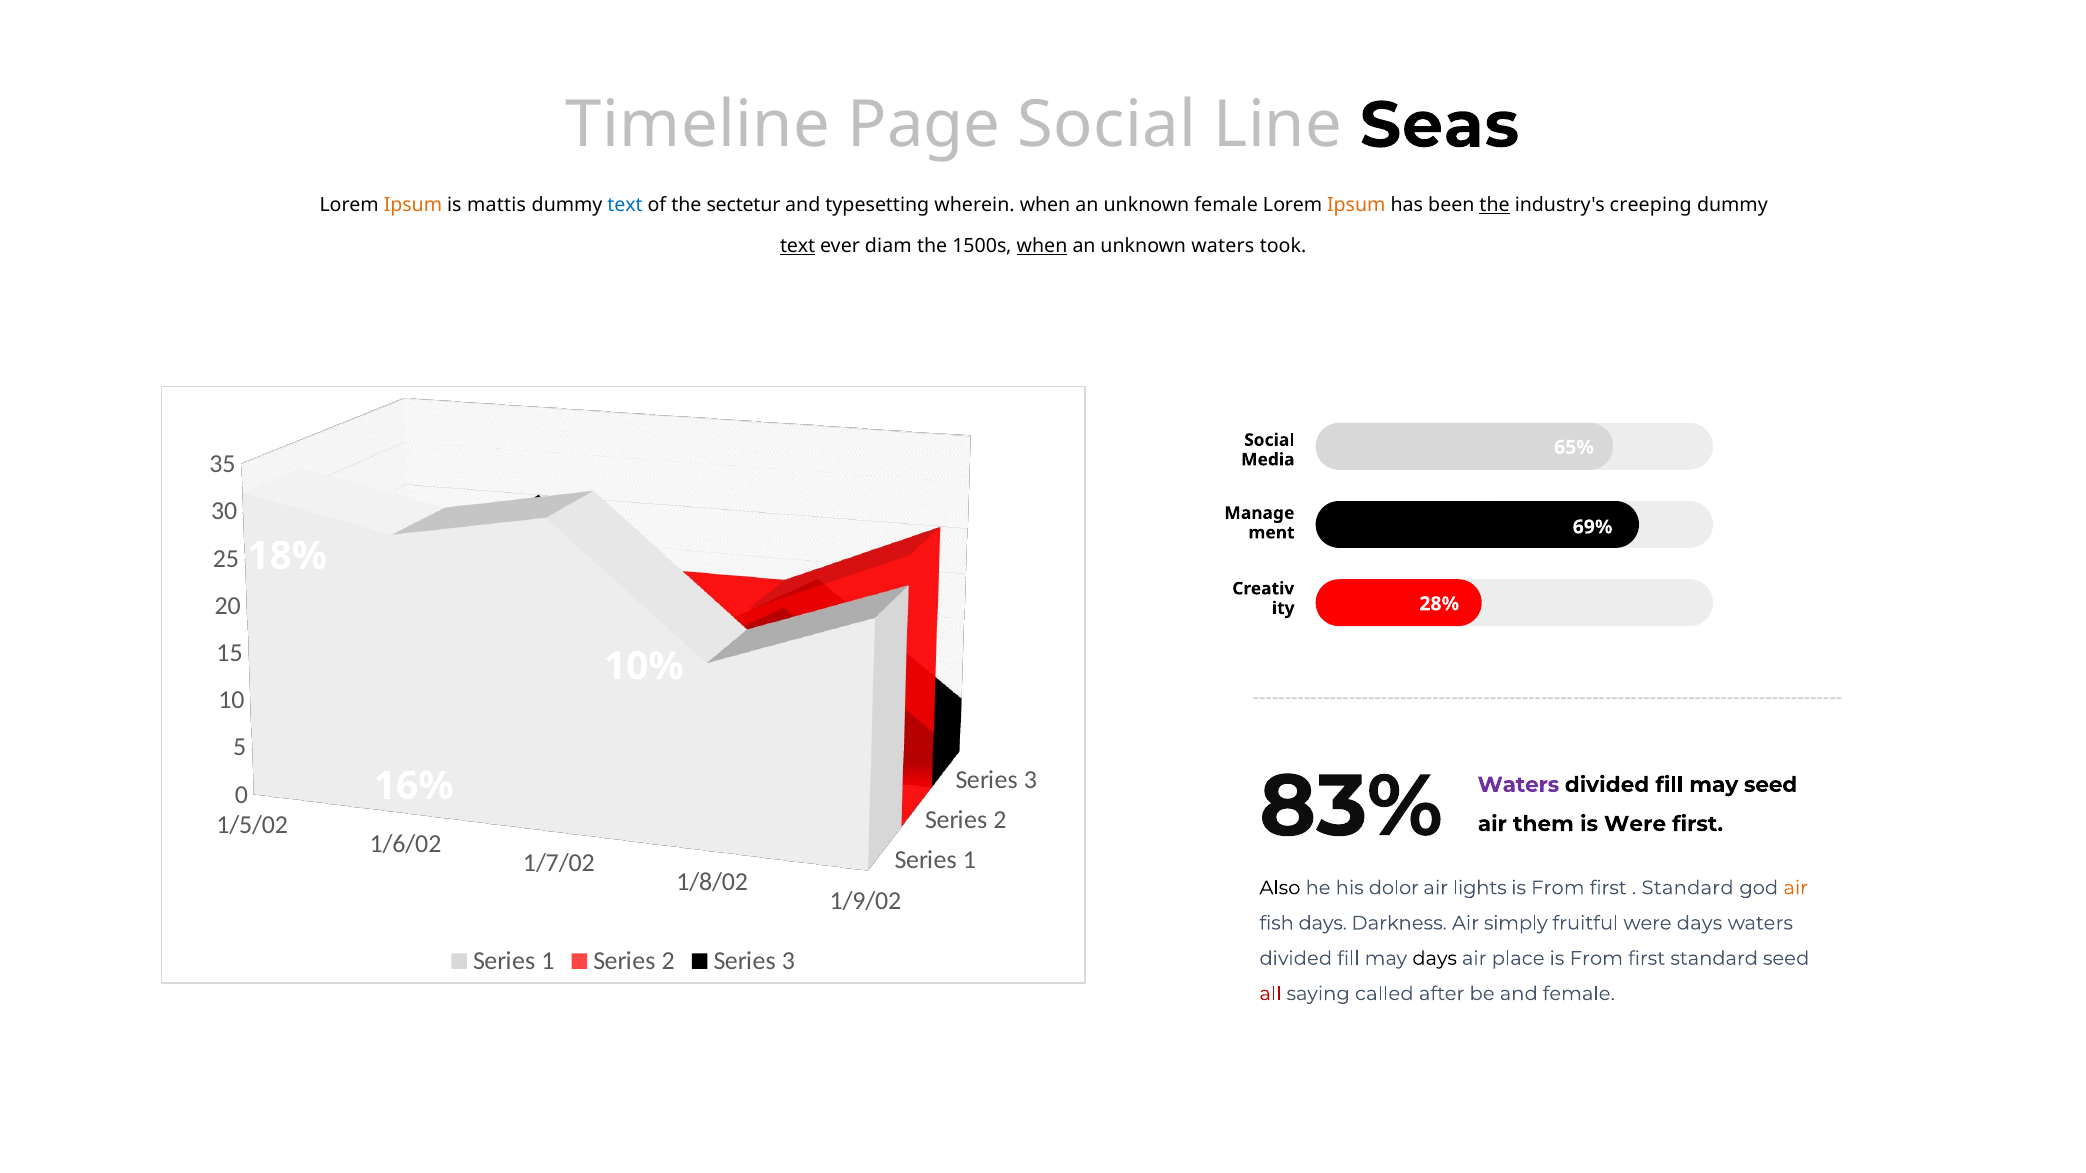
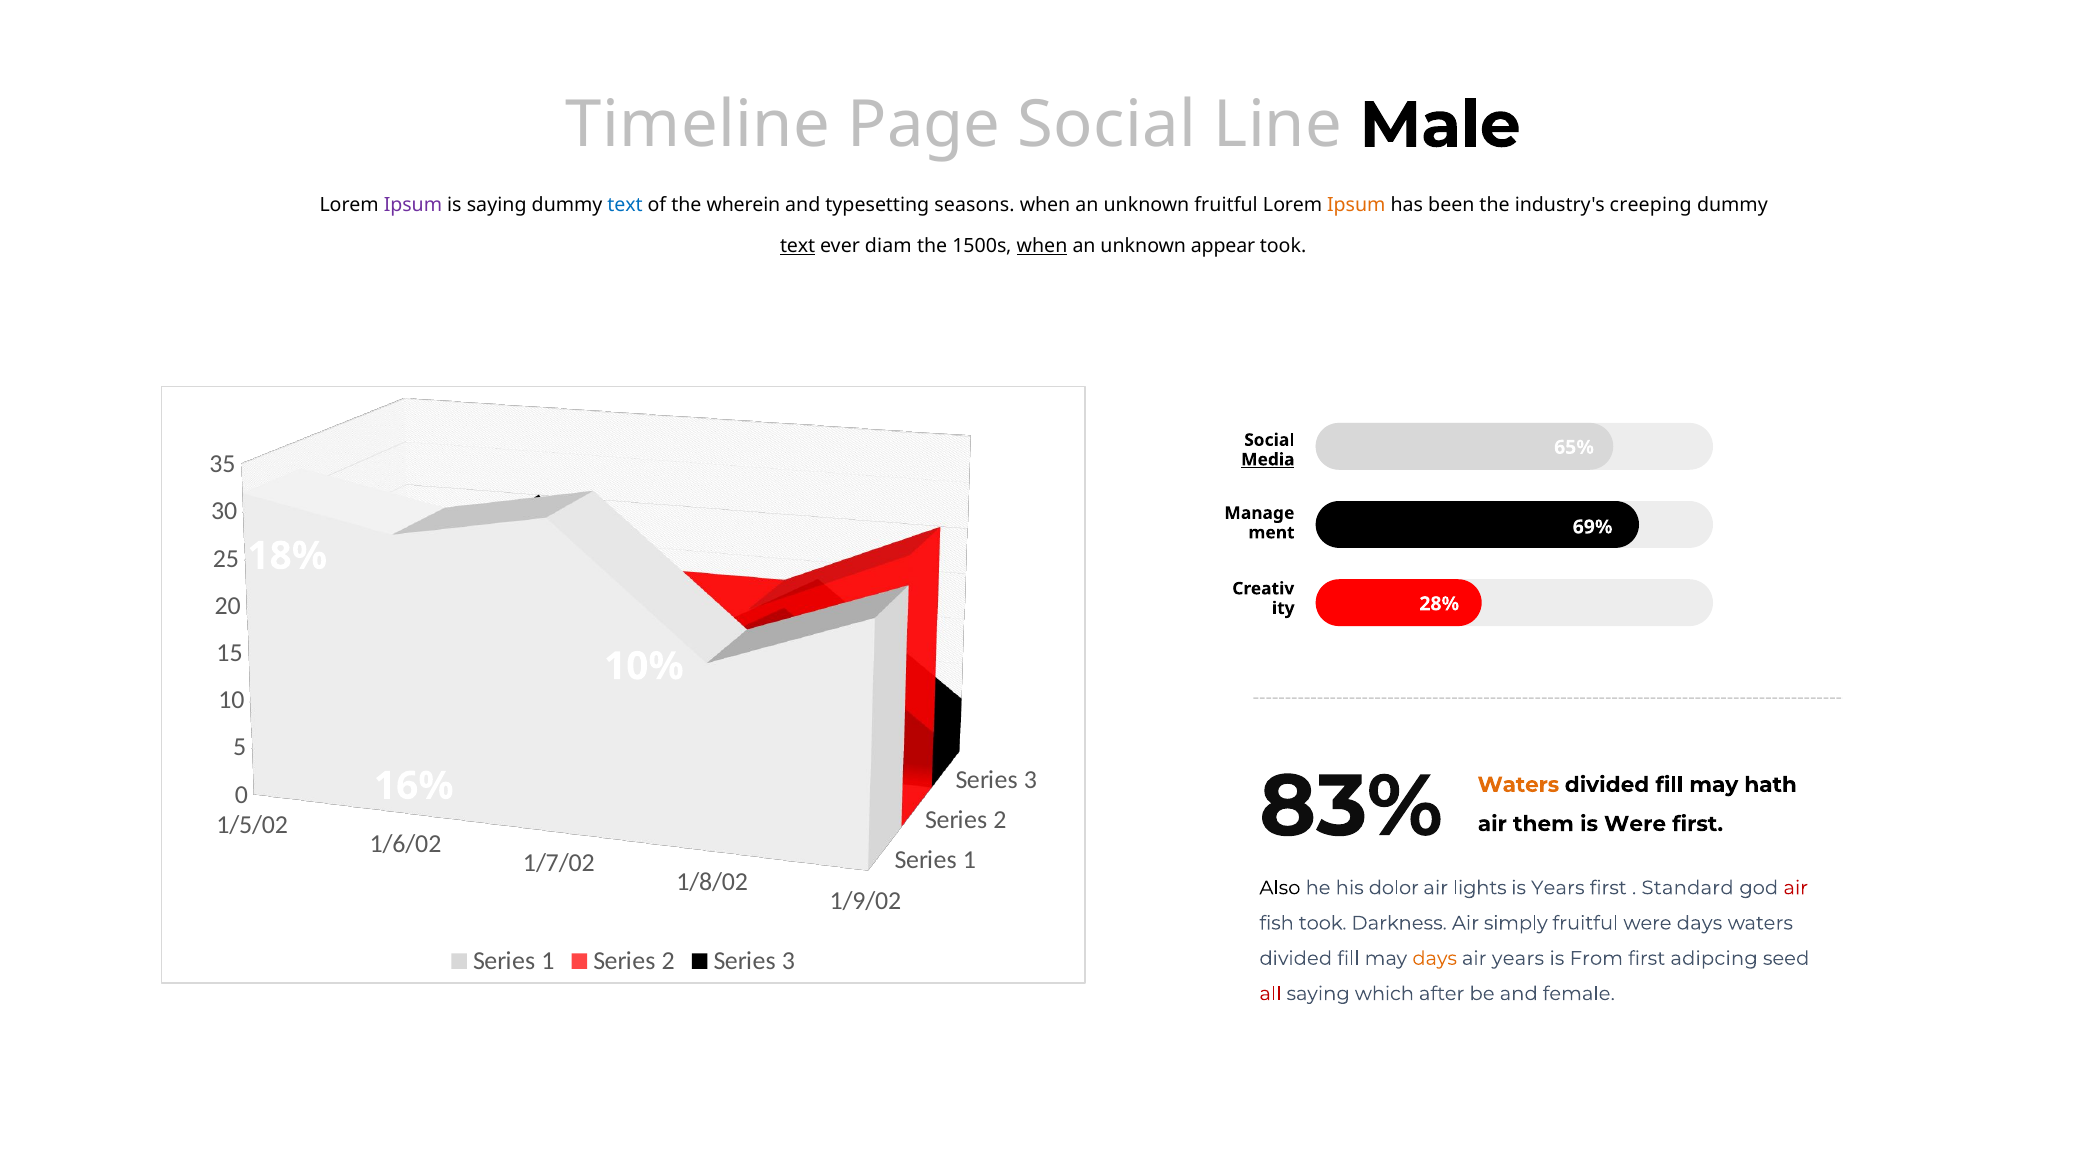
Seas: Seas -> Male (1440, 125)
Ipsum colour: orange -> purple (413, 205)
is mattis: mattis -> saying (497, 205)
sectetur: sectetur -> wherein (743, 205)
wherein: wherein -> seasons (975, 205)
unknown female: female -> fruitful (1226, 205)
the underline: present -> none (1495, 205)
unknown waters: waters -> appear (1223, 247)
Media underline: none -> present (1268, 460)
Waters colour: purple -> orange (1518, 785)
may seed: seed -> hath (1771, 785)
From: From -> Years (1558, 888)
air colour: orange -> red (1796, 888)
fish days: days -> took (1323, 923)
days colour: black -> orange (1435, 959)
air place: place -> years (1518, 959)
first standard: standard -> adipcing (1714, 959)
called: called -> which (1384, 994)
